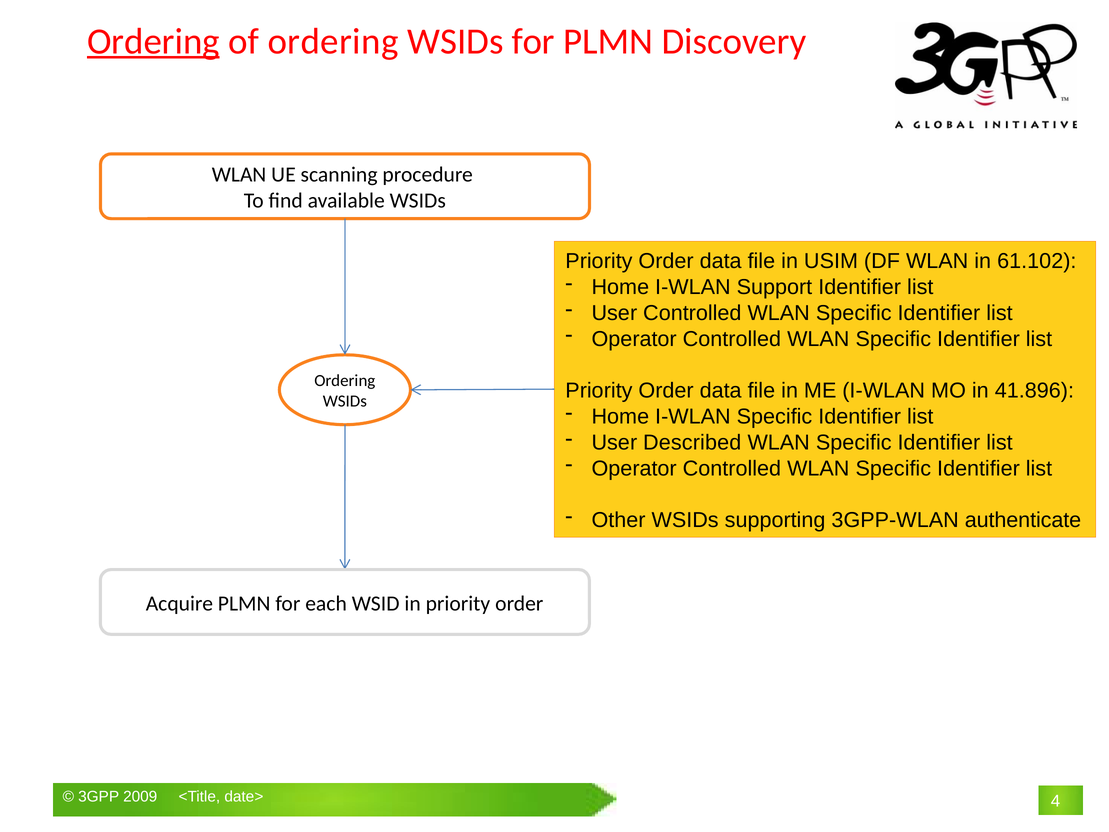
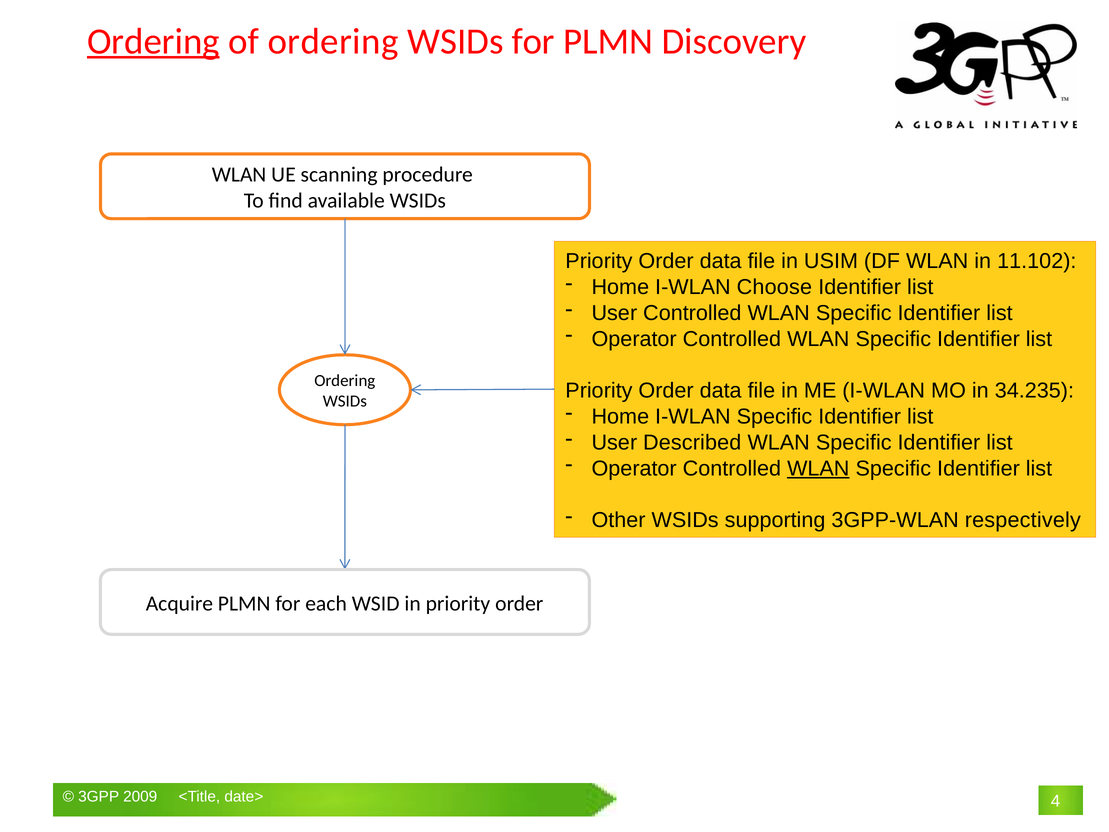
61.102: 61.102 -> 11.102 (1037, 261)
Support: Support -> Choose (774, 287)
41.896: 41.896 -> 34.235 (1034, 391)
WLAN underline: none -> present (818, 468)
authenticate: authenticate -> respectively (1023, 520)
